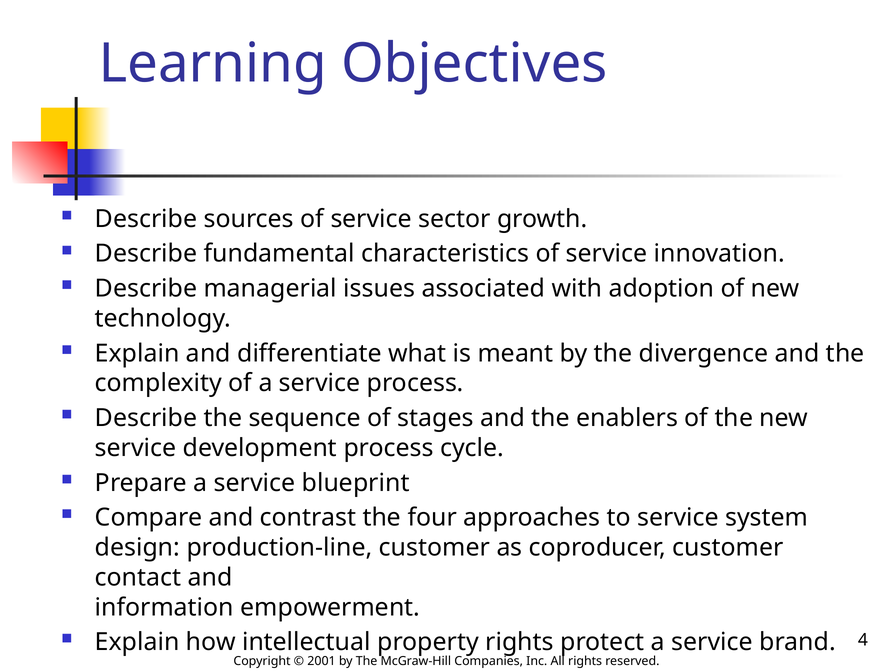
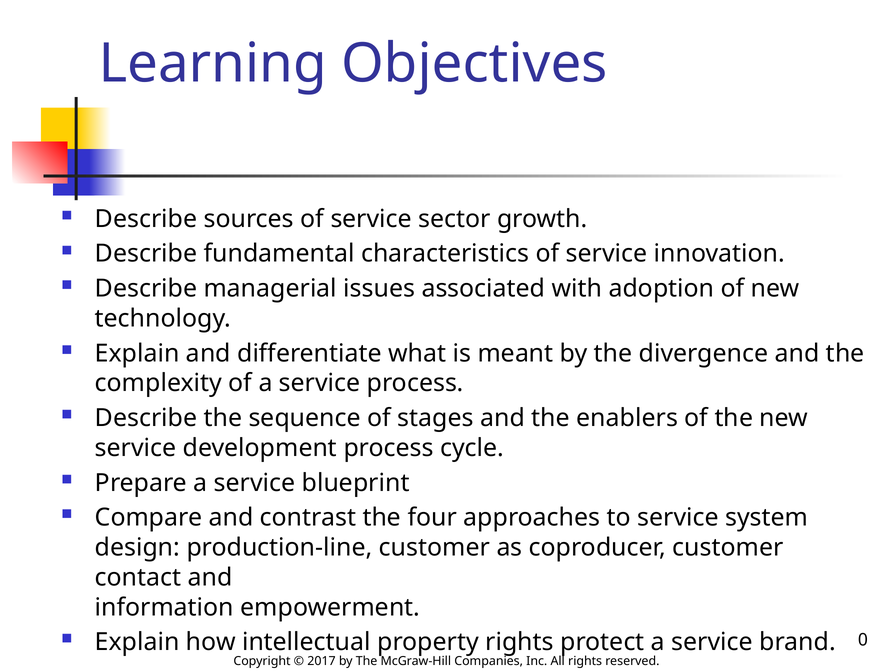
4: 4 -> 0 (863, 640)
2001: 2001 -> 2017 (322, 661)
